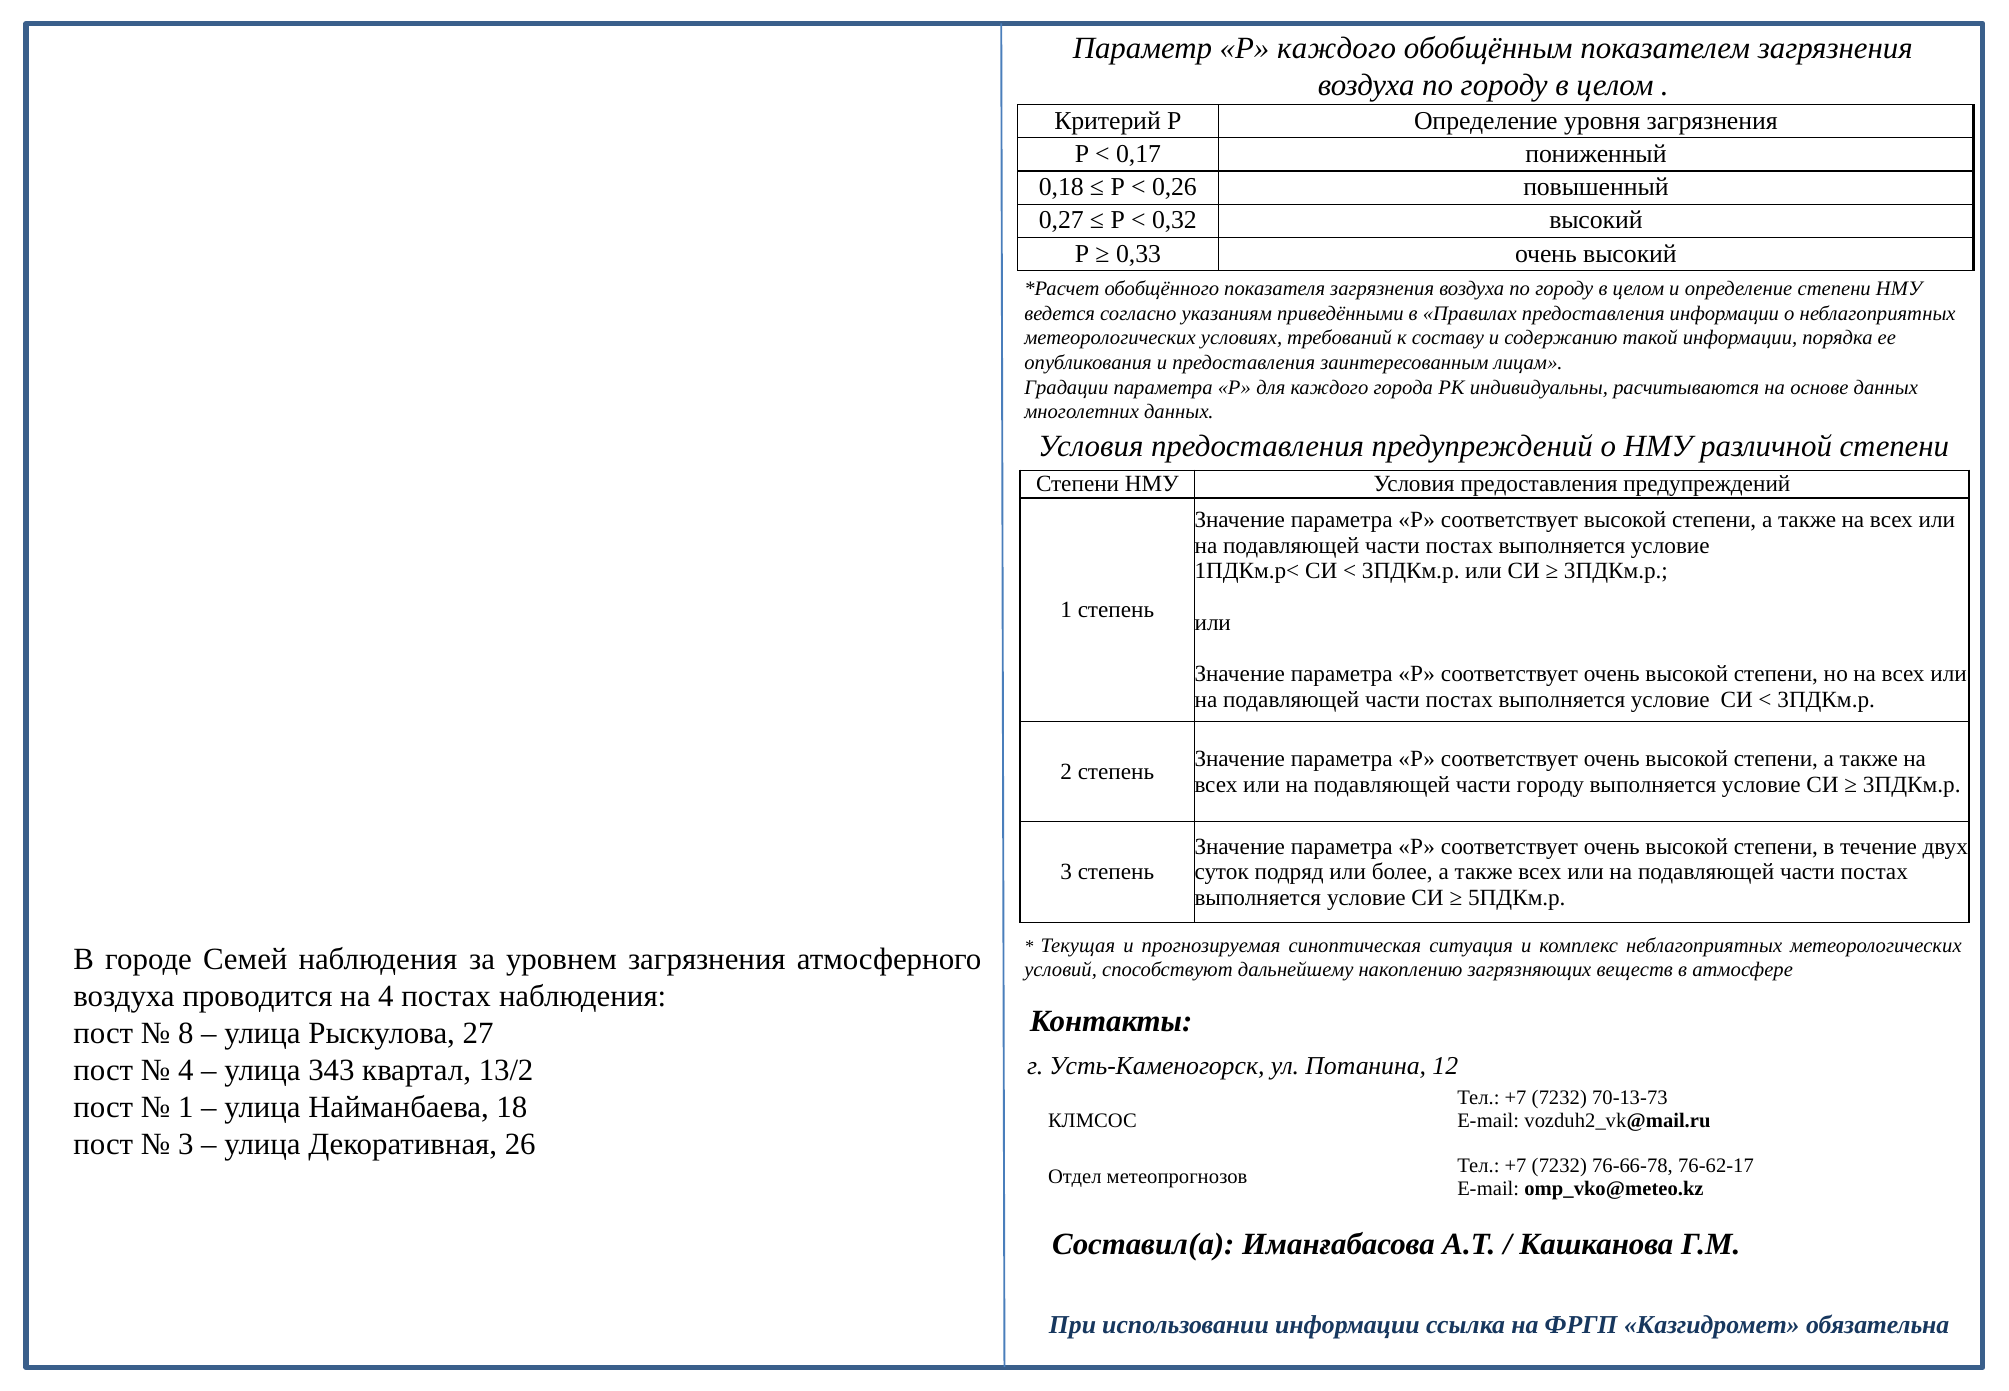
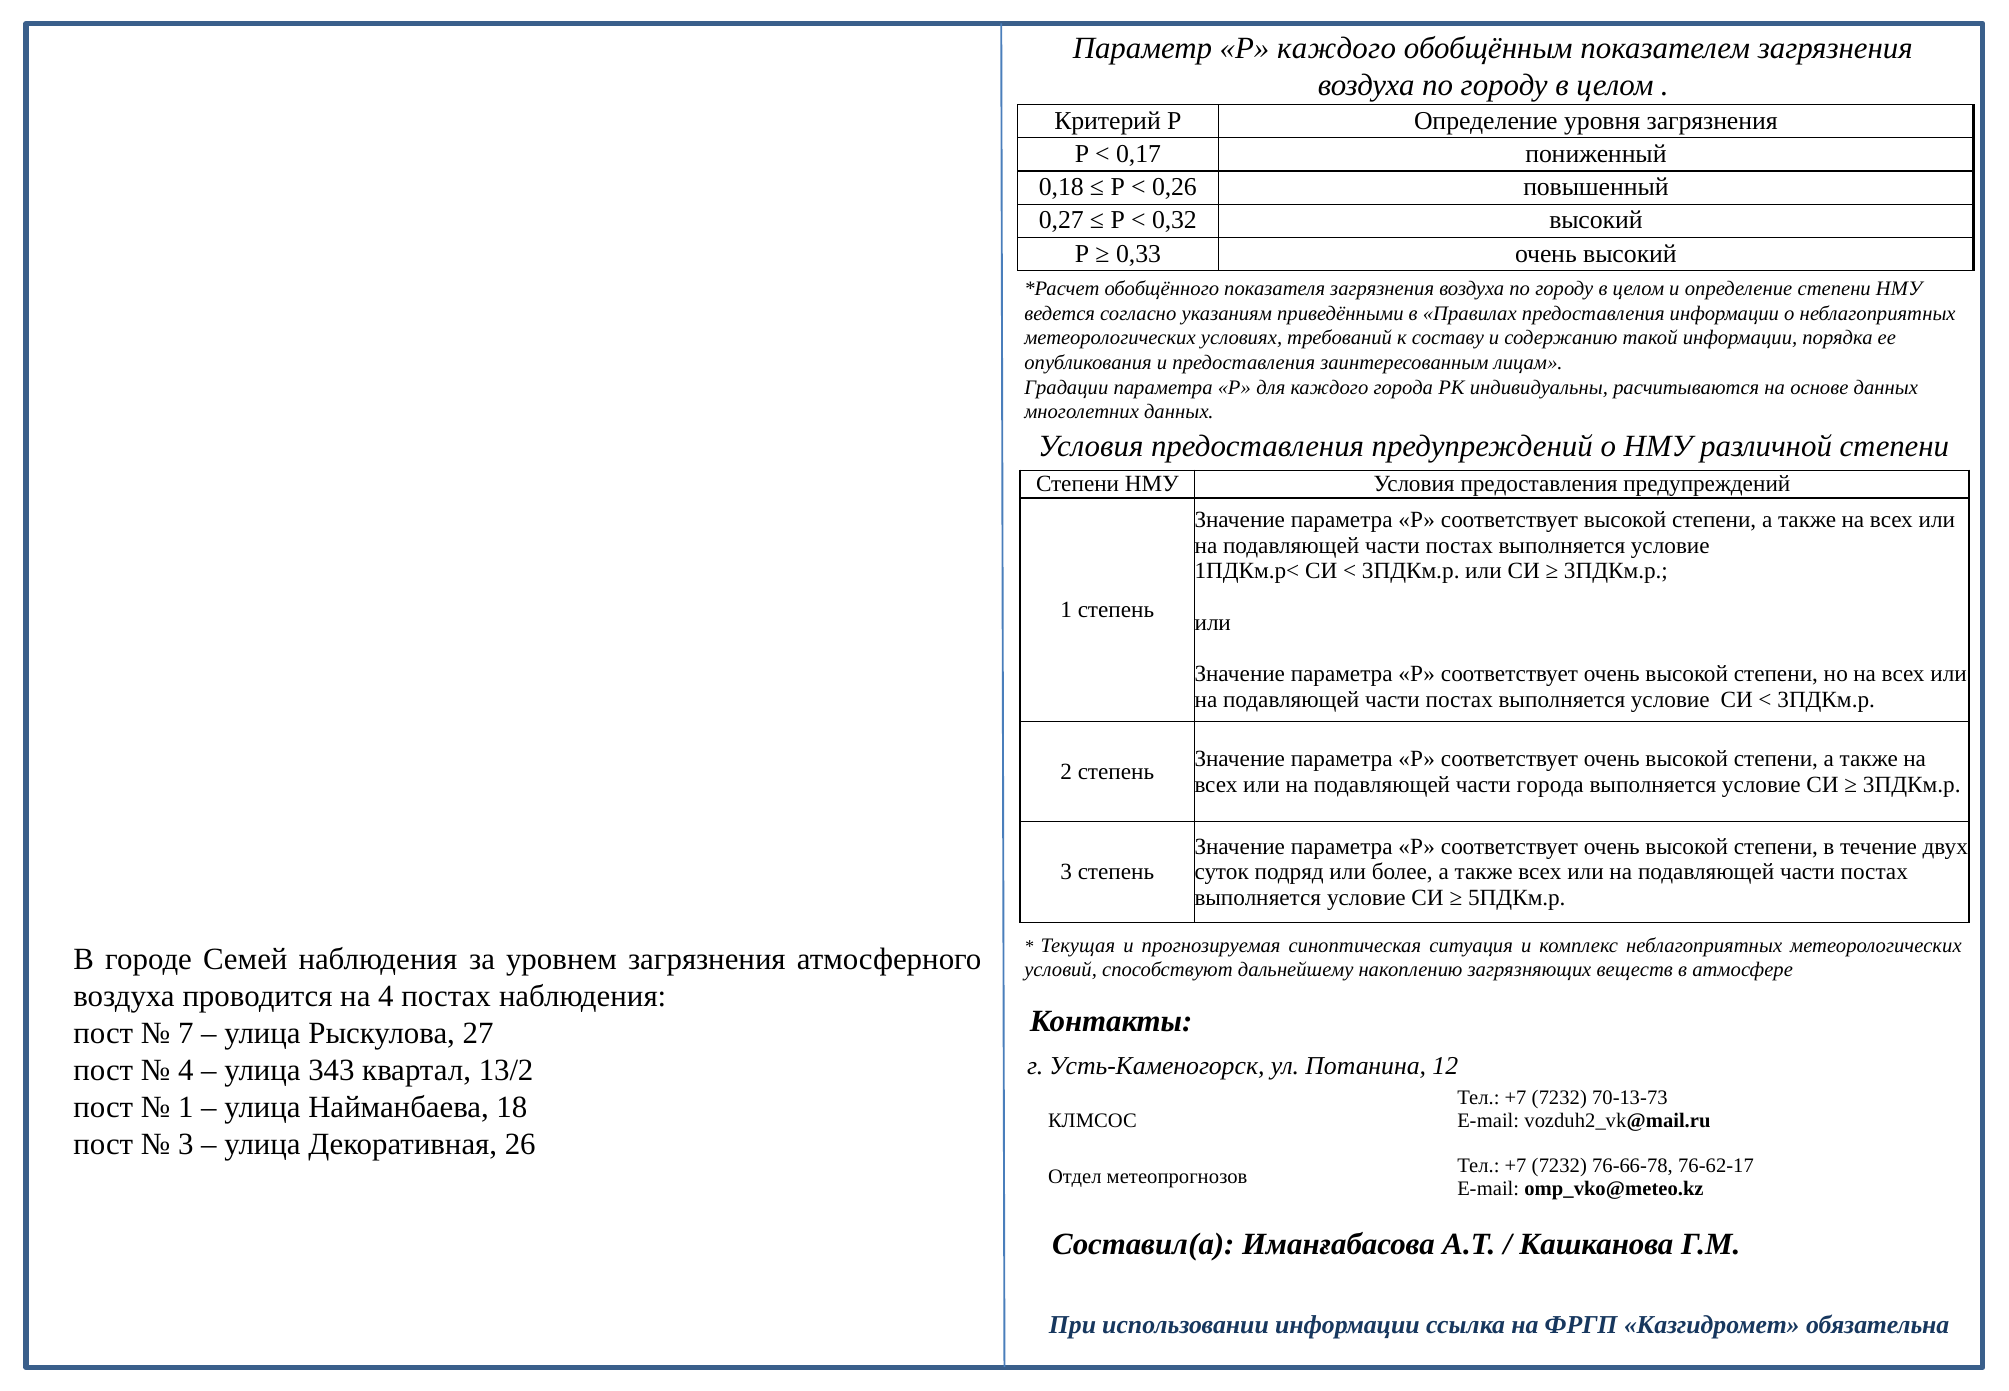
части городу: городу -> города (1550, 784)
8: 8 -> 7 (186, 1033)
